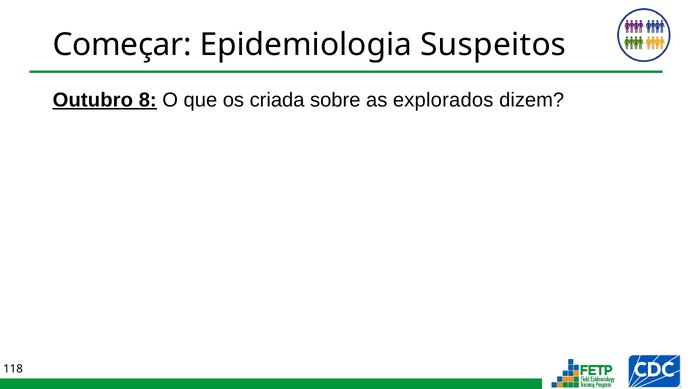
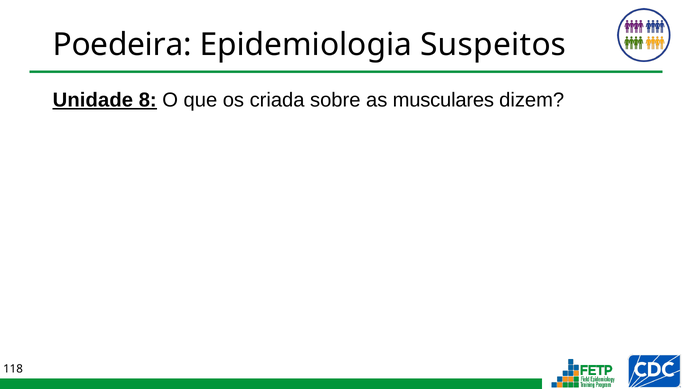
Começar: Começar -> Poedeira (122, 45)
Outubro: Outubro -> Unidade (93, 100)
explorados: explorados -> musculares (443, 100)
